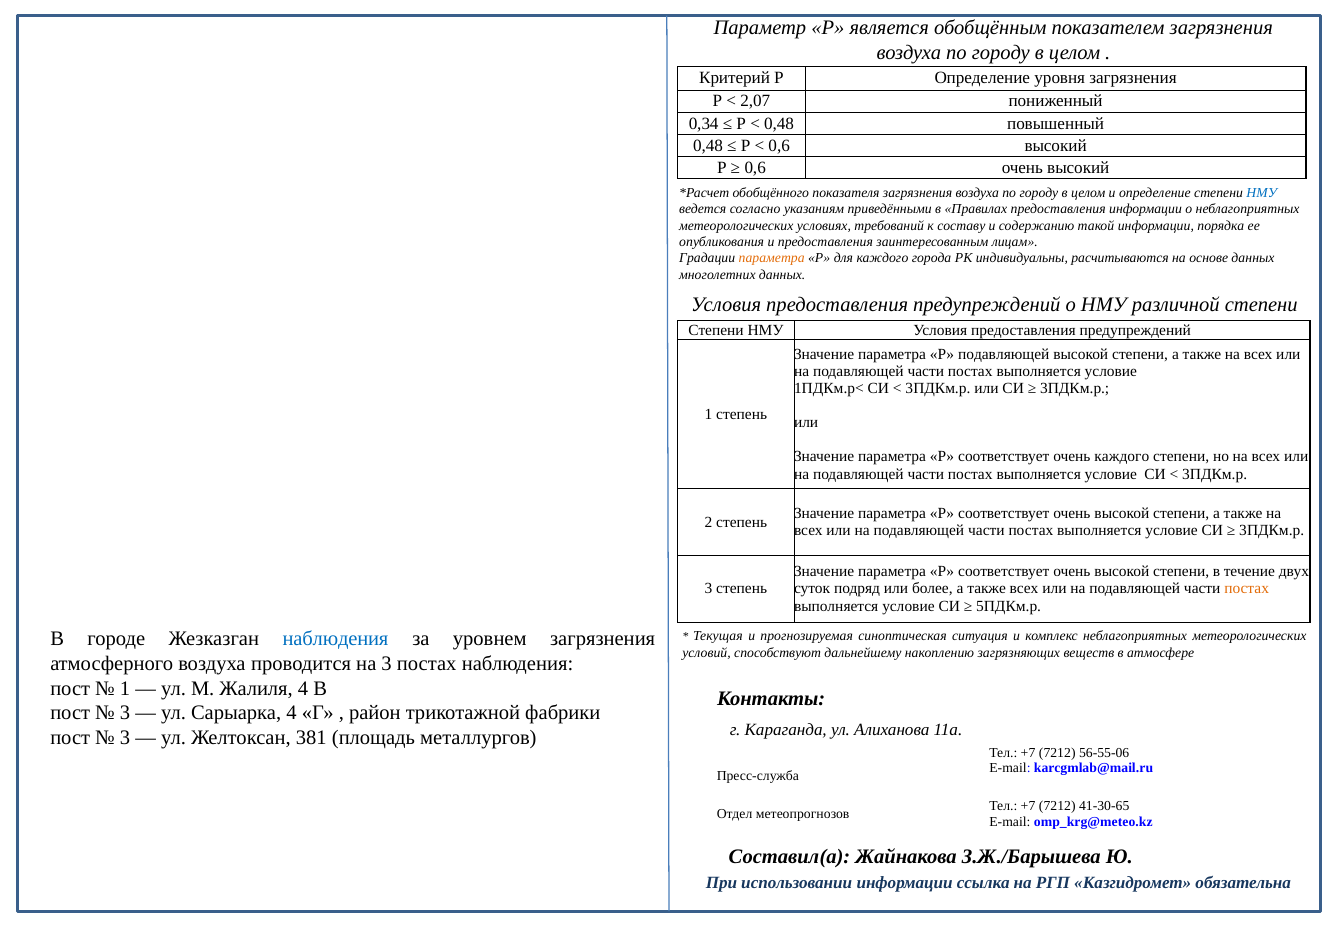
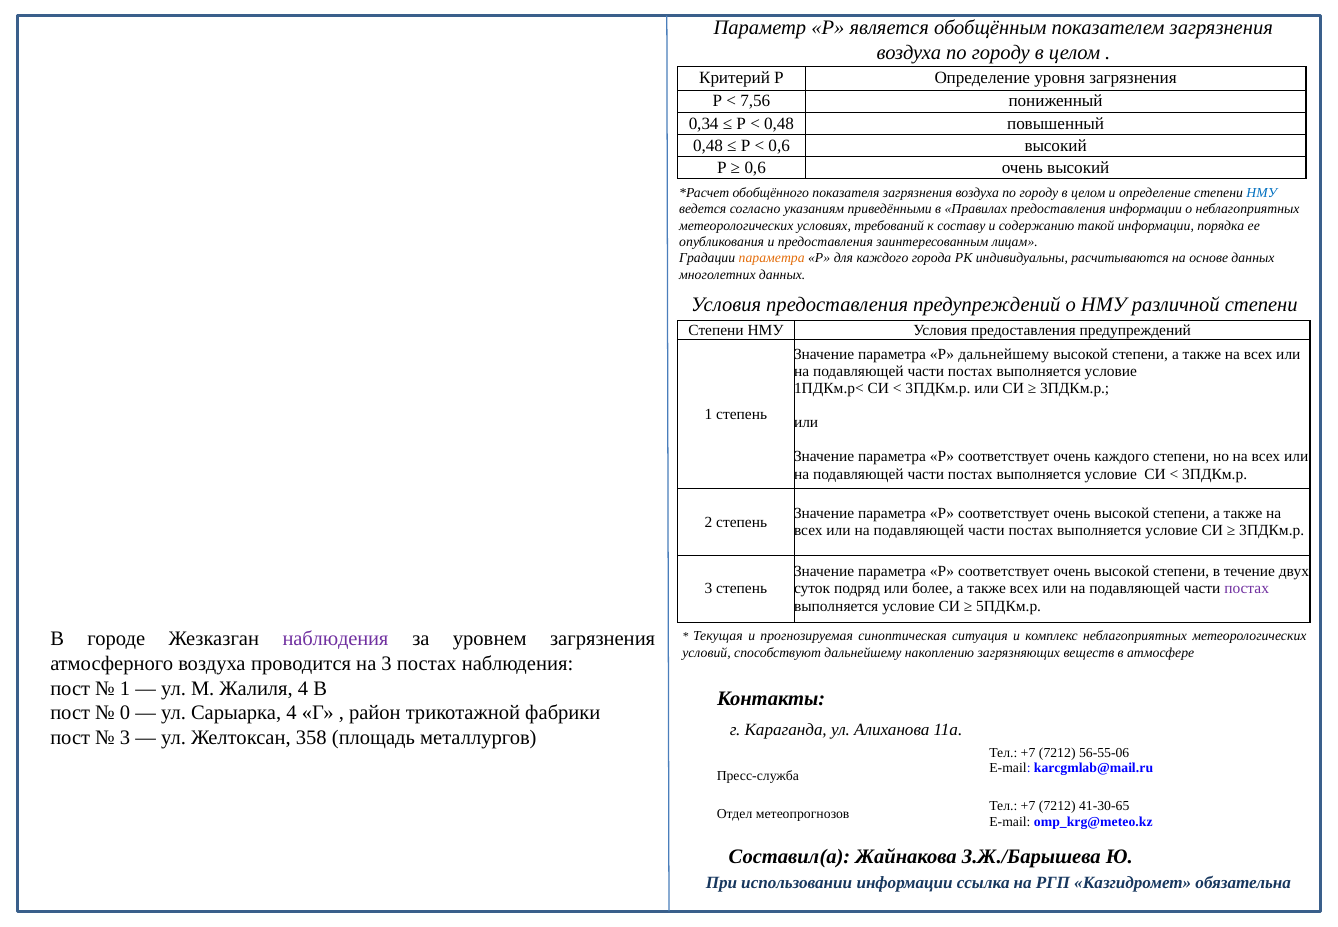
2,07: 2,07 -> 7,56 (755, 101)
Р подавляющей: подавляющей -> дальнейшему (1004, 354)
постах colour: orange -> purple (1247, 588)
наблюдения colour: blue -> purple (336, 639)
3: 3 -> 0 (125, 713)
381: 381 -> 358 (311, 737)
